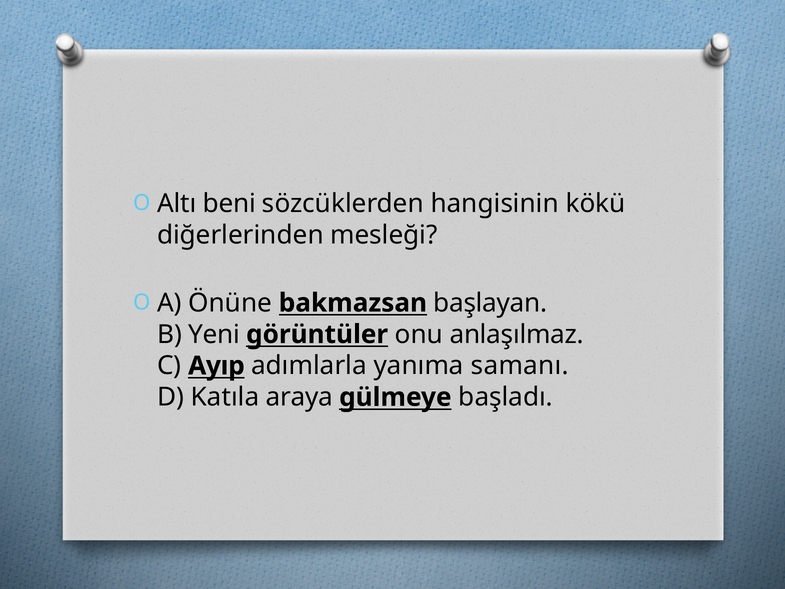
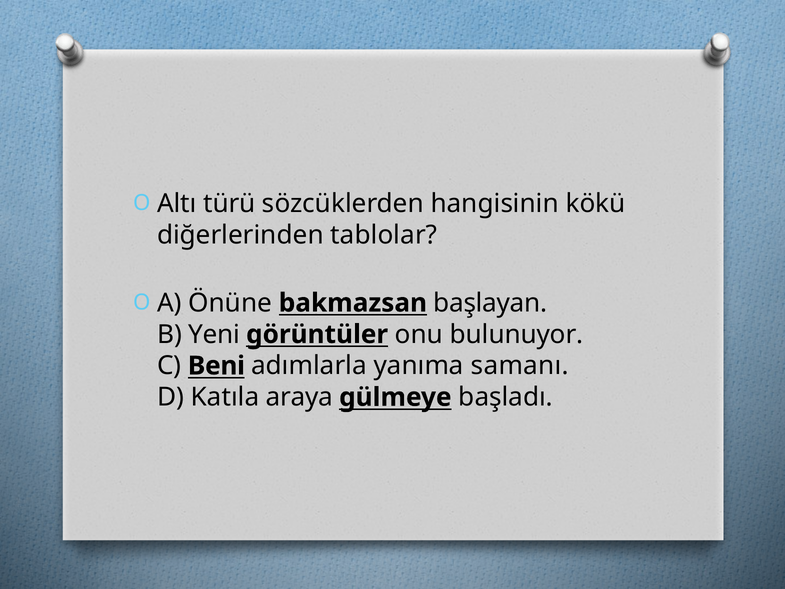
beni: beni -> türü (229, 203)
mesleği: mesleği -> tablolar (384, 235)
anlaşılmaz: anlaşılmaz -> bulunuyor (517, 334)
Ayıp: Ayıp -> Beni (216, 366)
